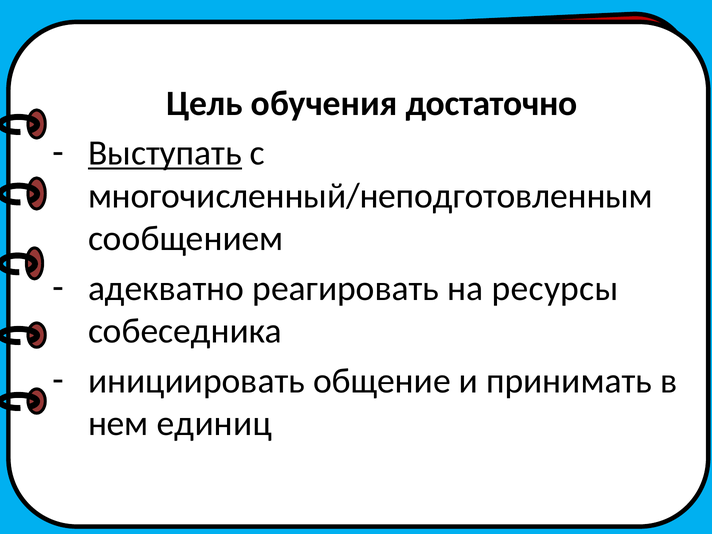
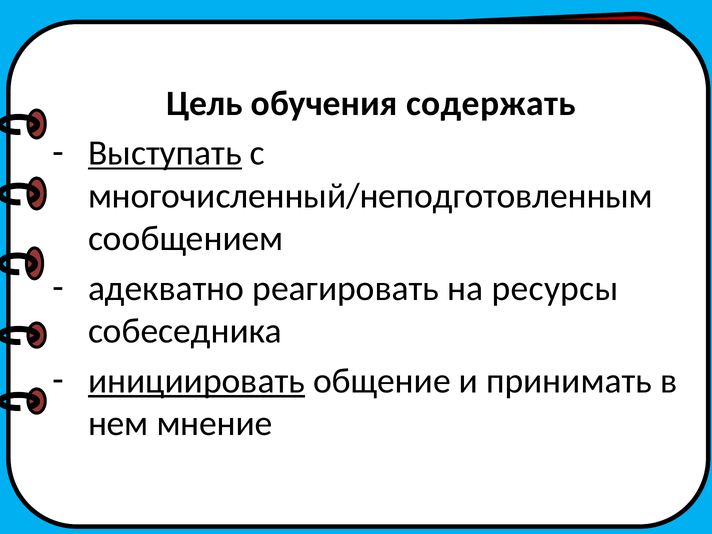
достаточно: достаточно -> содержать (491, 103)
инициировать underline: none -> present (197, 381)
единиц: единиц -> мнение (214, 424)
